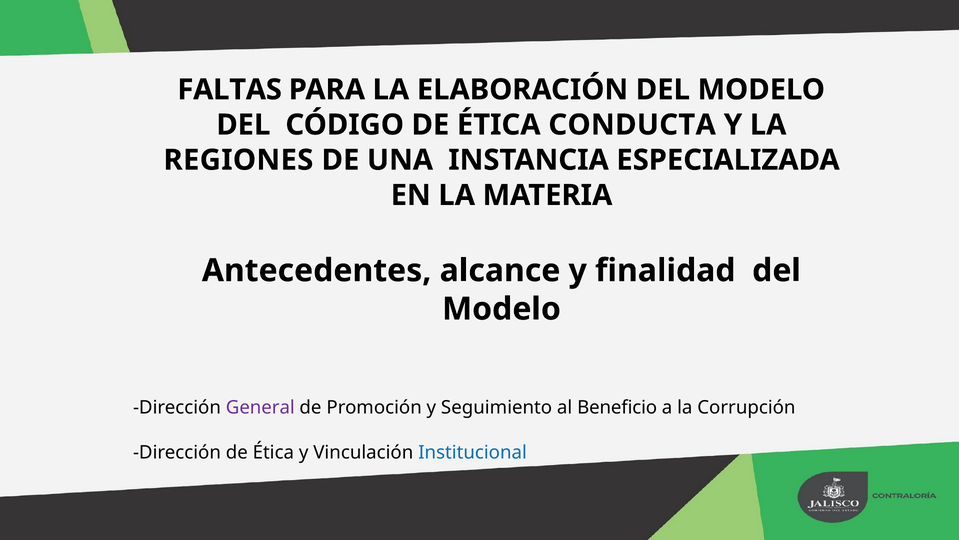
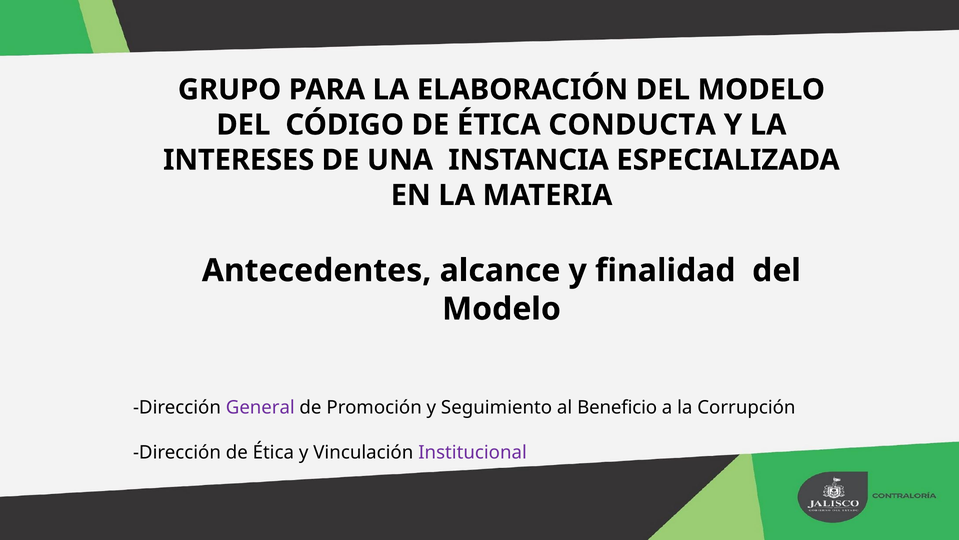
FALTAS: FALTAS -> GRUPO (230, 90)
REGIONES: REGIONES -> INTERESES (239, 160)
Institucional colour: blue -> purple (473, 452)
